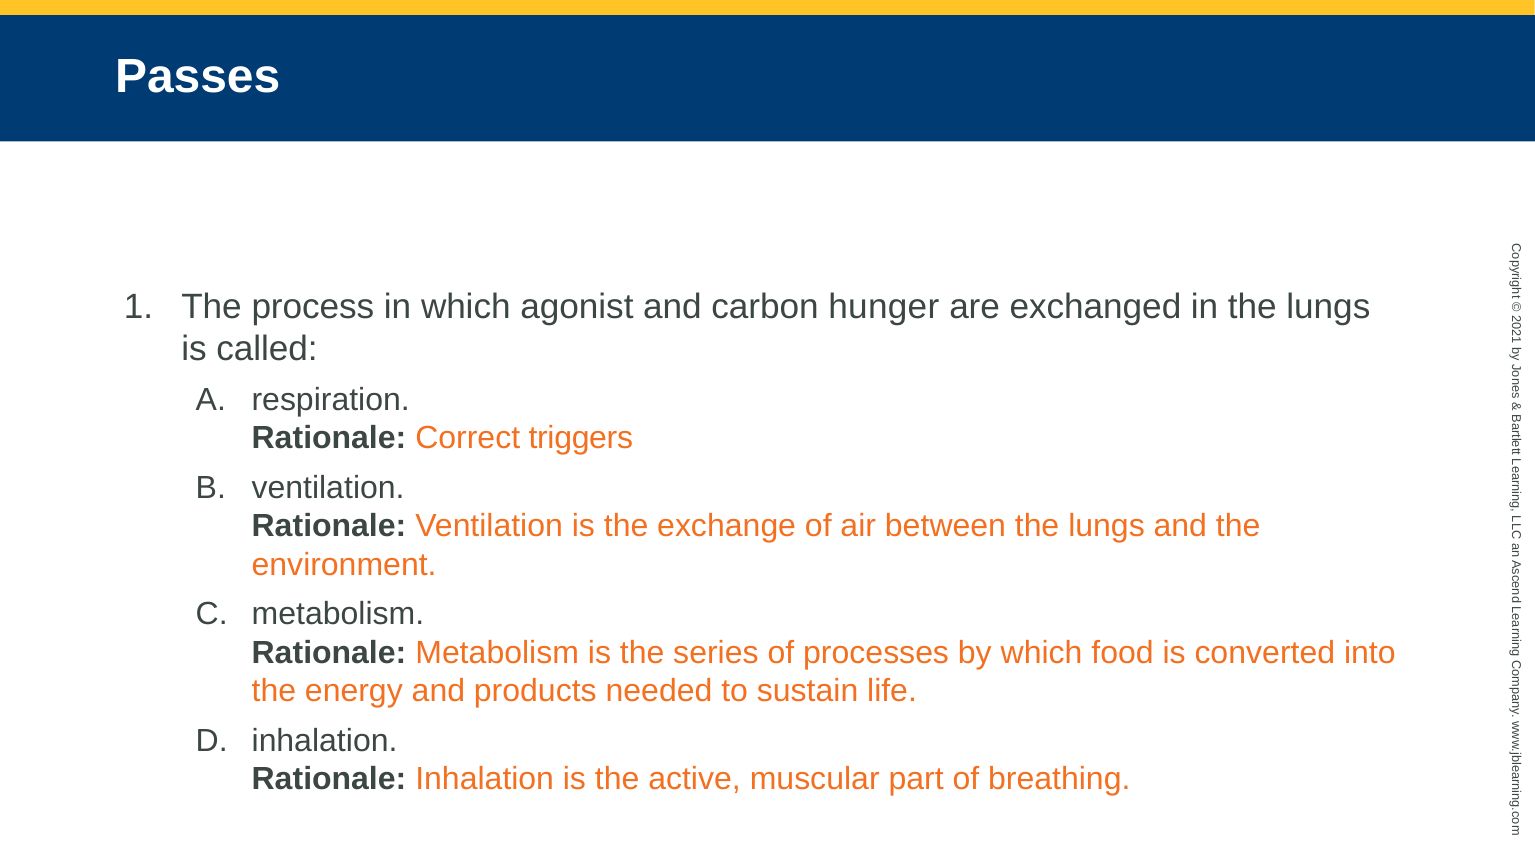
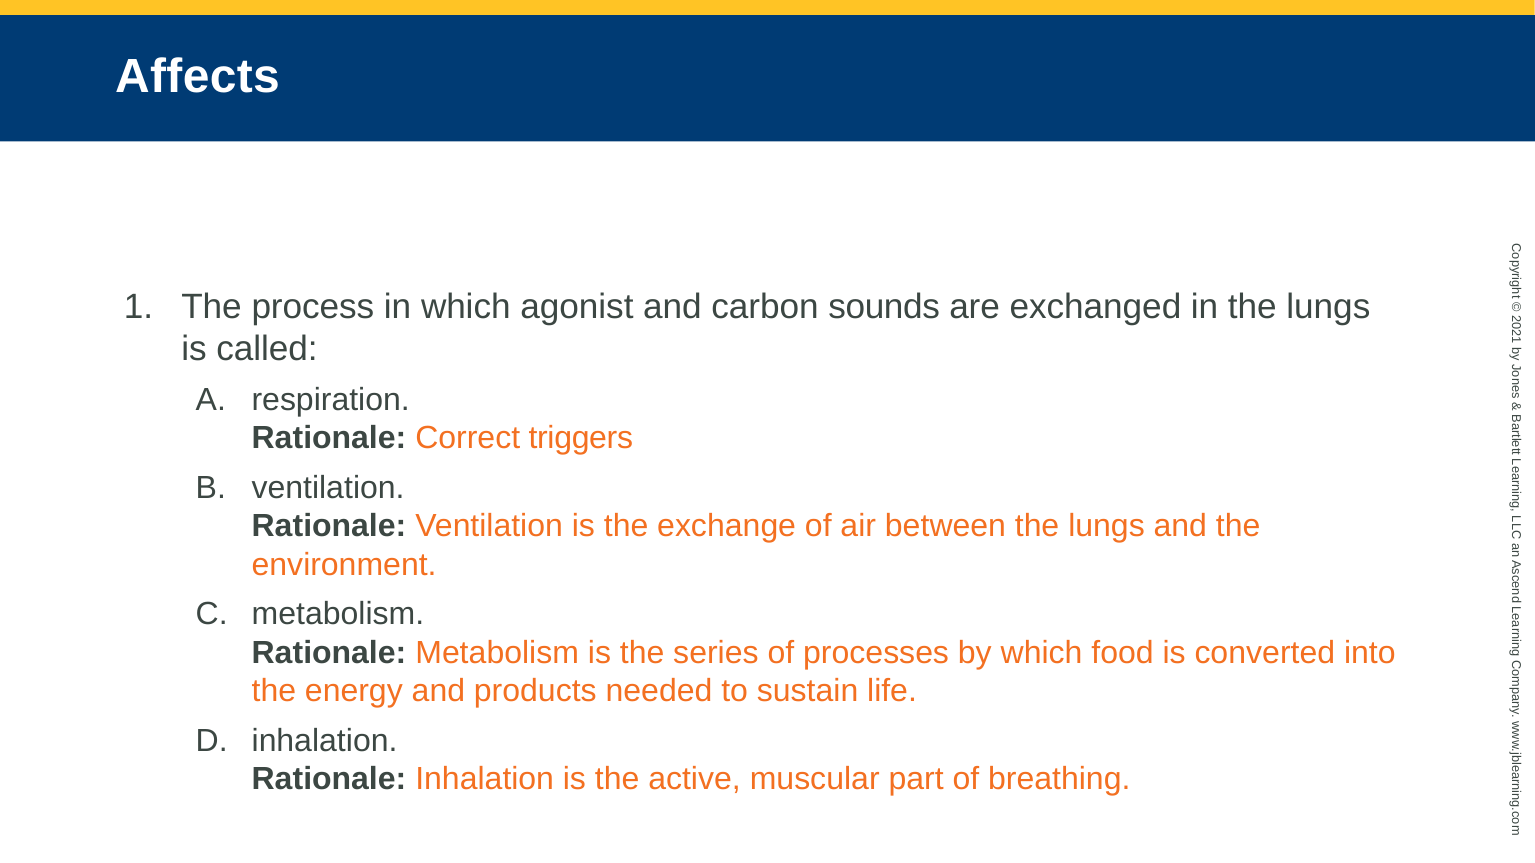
Passes: Passes -> Affects (198, 77)
hunger: hunger -> sounds (884, 307)
